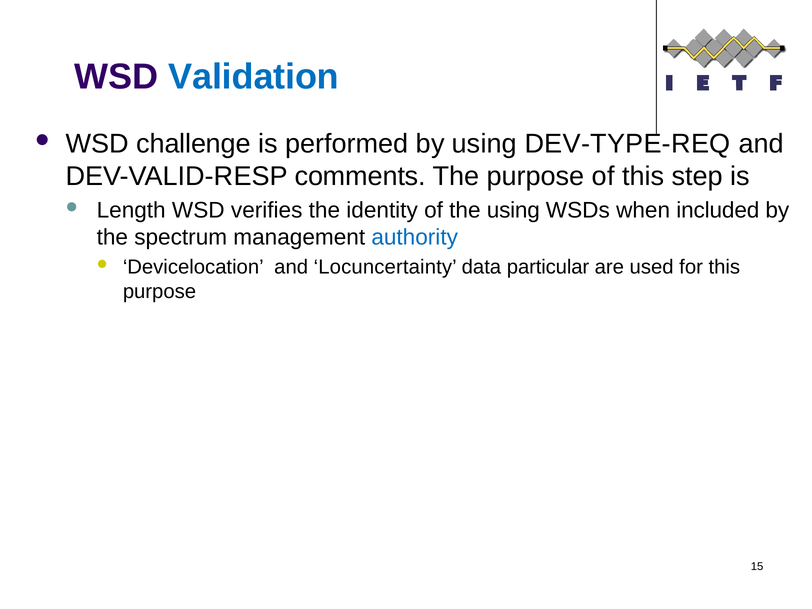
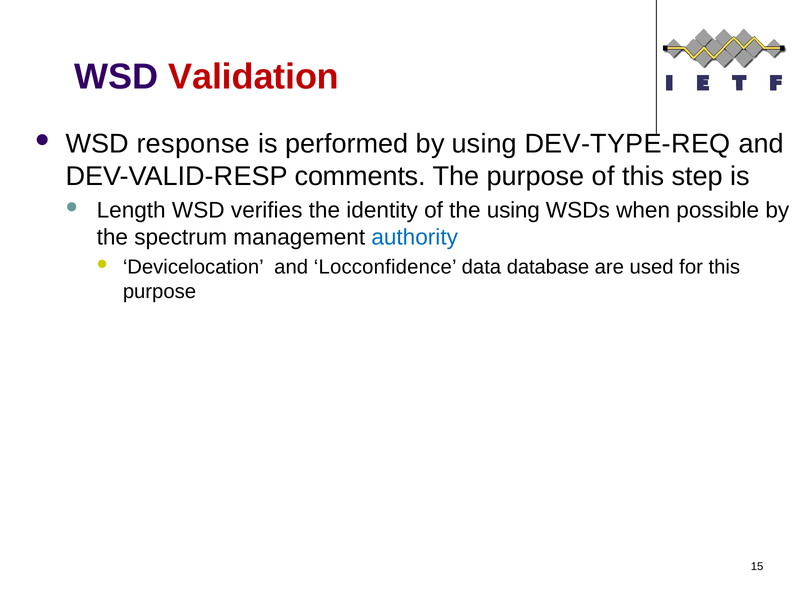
Validation colour: blue -> red (254, 77)
challenge: challenge -> response (193, 144)
included: included -> possible (718, 210)
Locuncertainty: Locuncertainty -> Locconfidence (385, 267)
particular: particular -> database (548, 267)
